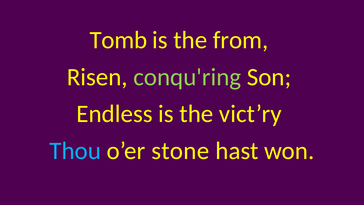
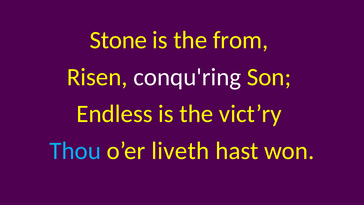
Tomb: Tomb -> Stone (118, 40)
conqu'ring colour: light green -> white (187, 77)
stone: stone -> liveth (180, 151)
